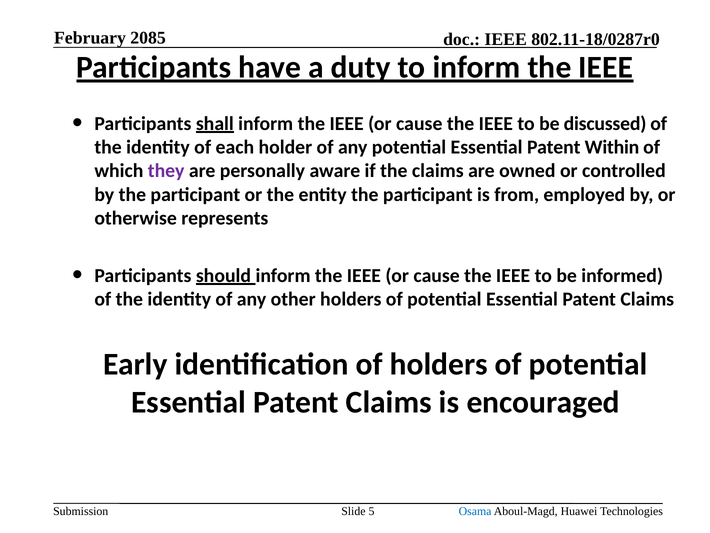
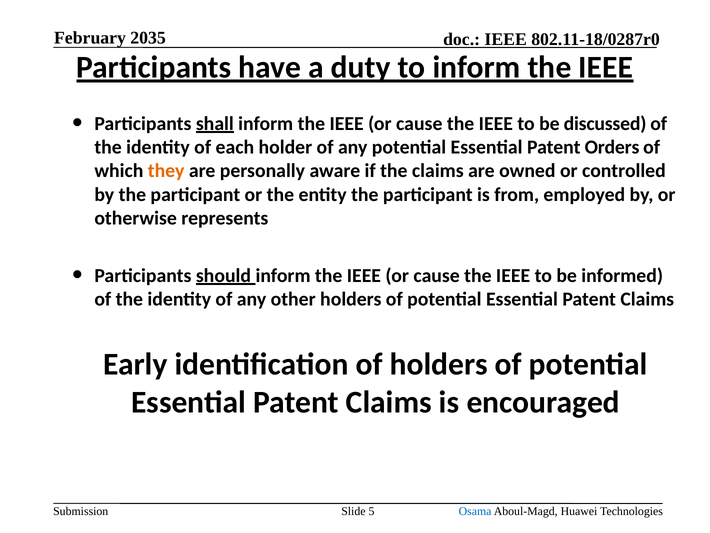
2085: 2085 -> 2035 (148, 38)
Within: Within -> Orders (612, 147)
they colour: purple -> orange (166, 171)
